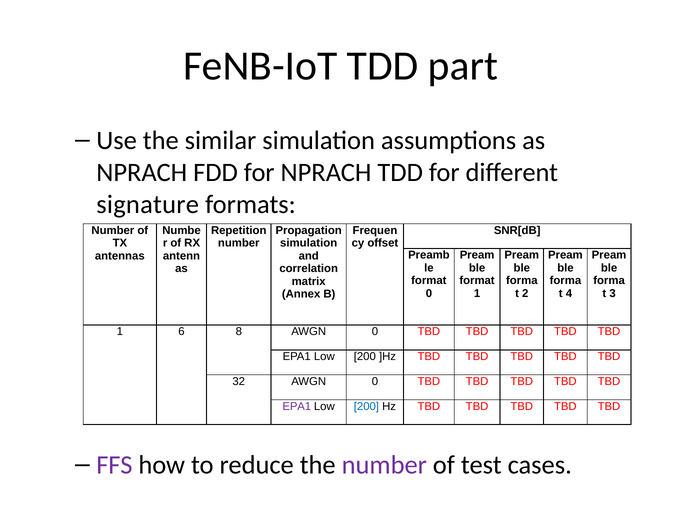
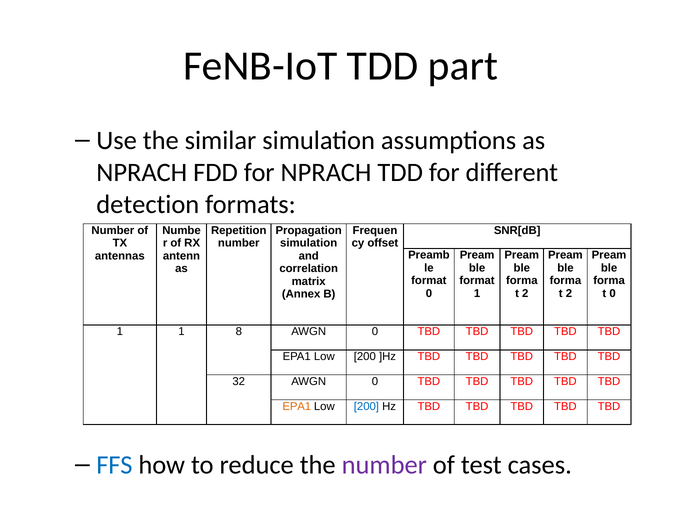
signature: signature -> detection (148, 204)
4: 4 -> 2 (569, 293)
3: 3 -> 0 (613, 293)
1 6: 6 -> 1 (182, 331)
EPA1 colour: purple -> orange (297, 406)
FFS colour: purple -> blue (114, 464)
